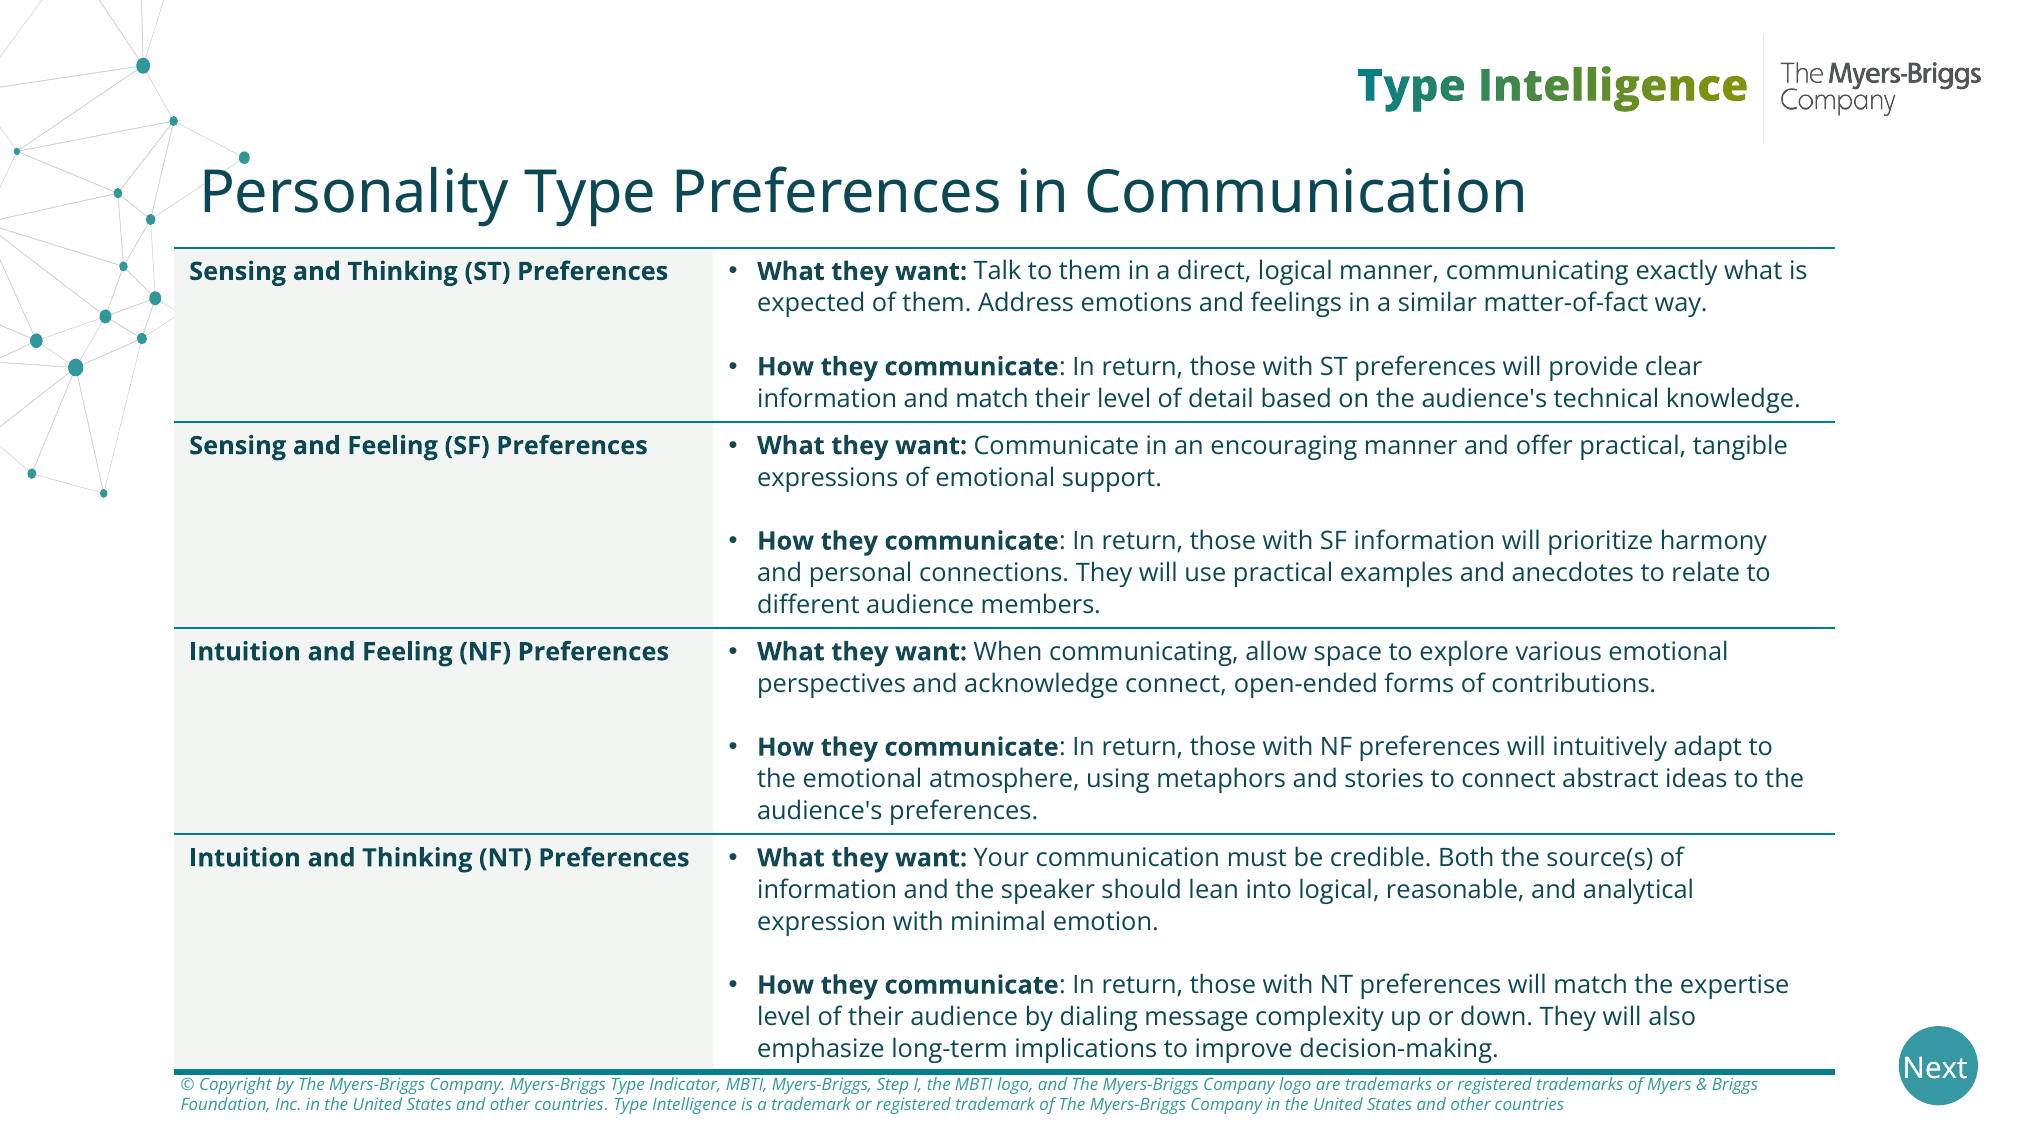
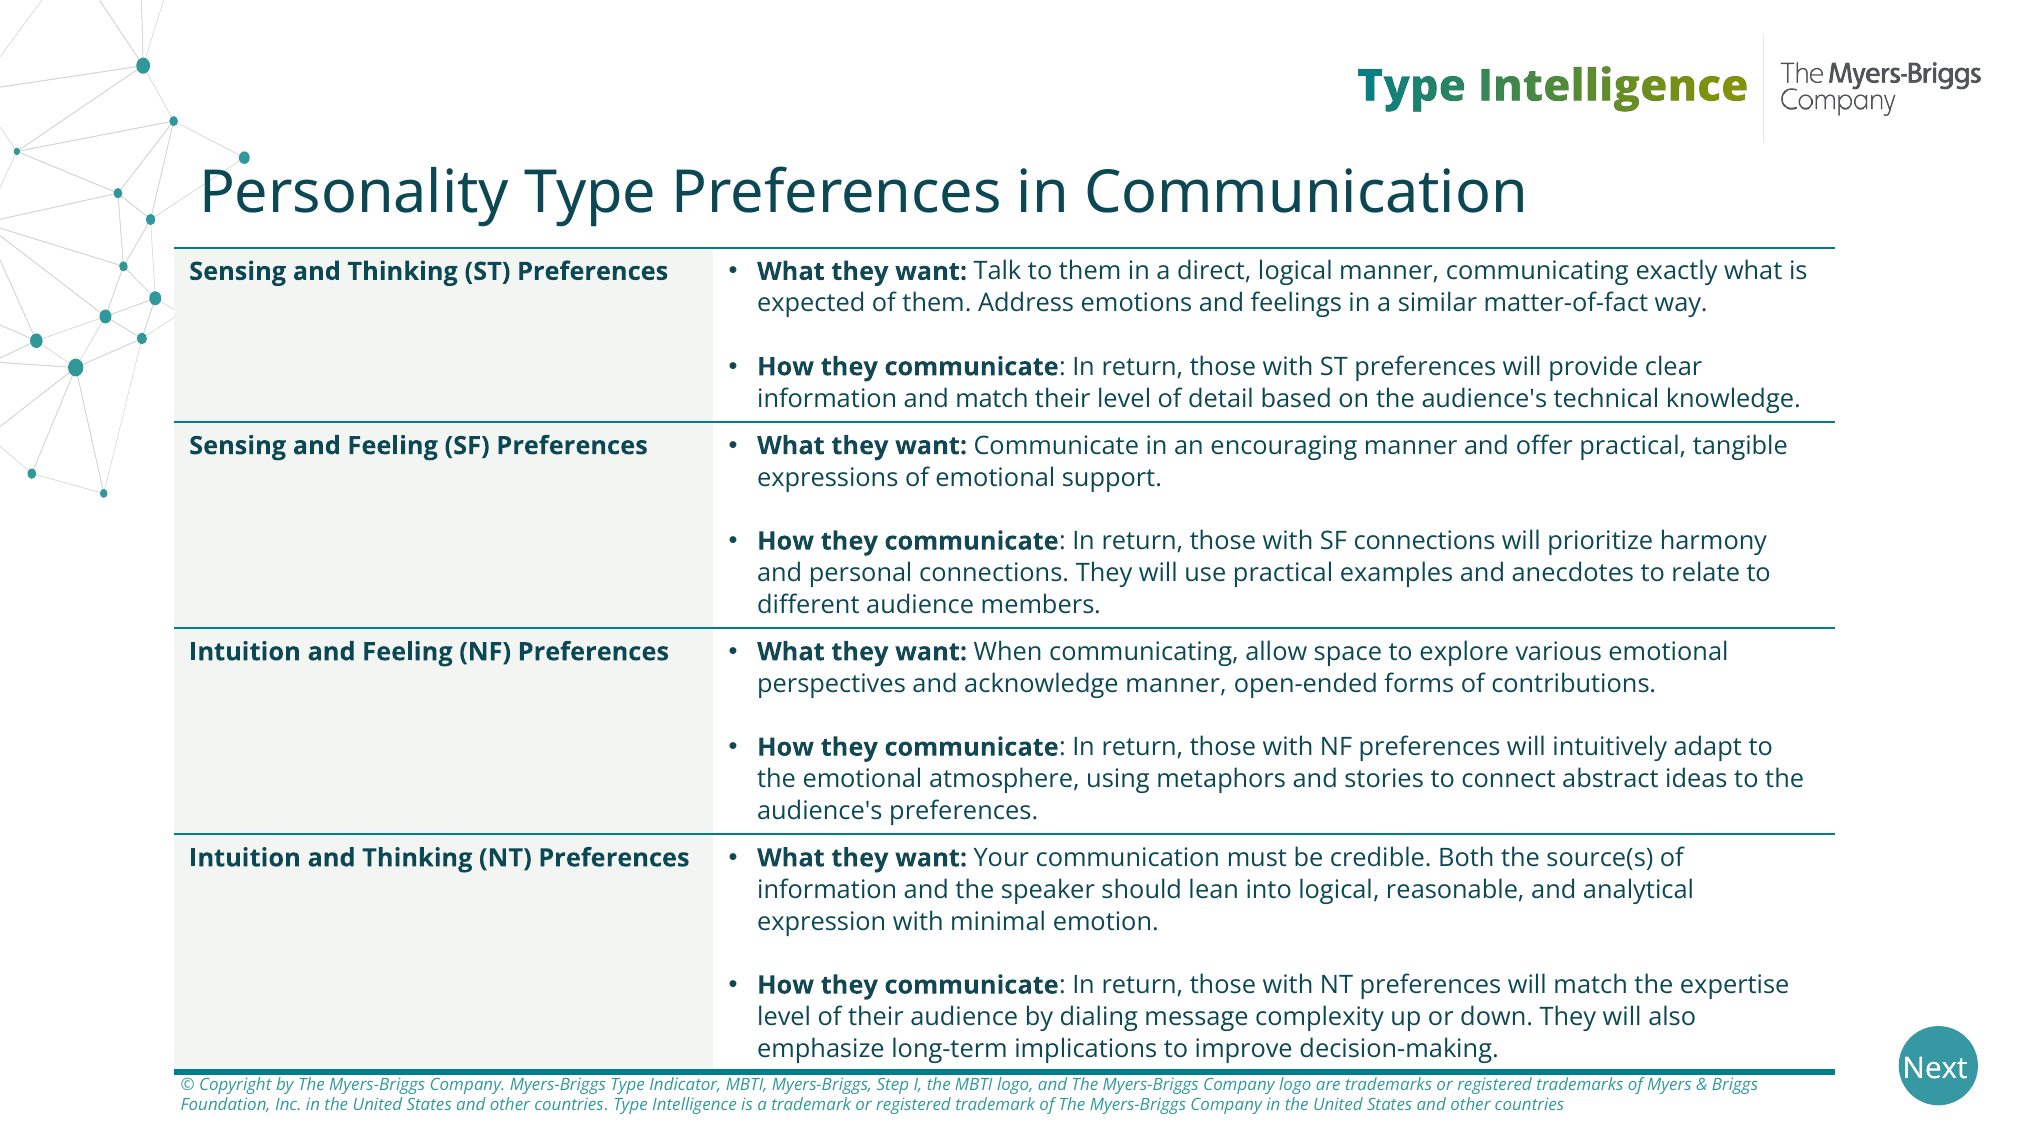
SF information: information -> connections (1425, 541)
acknowledge connect: connect -> manner (1176, 684)
